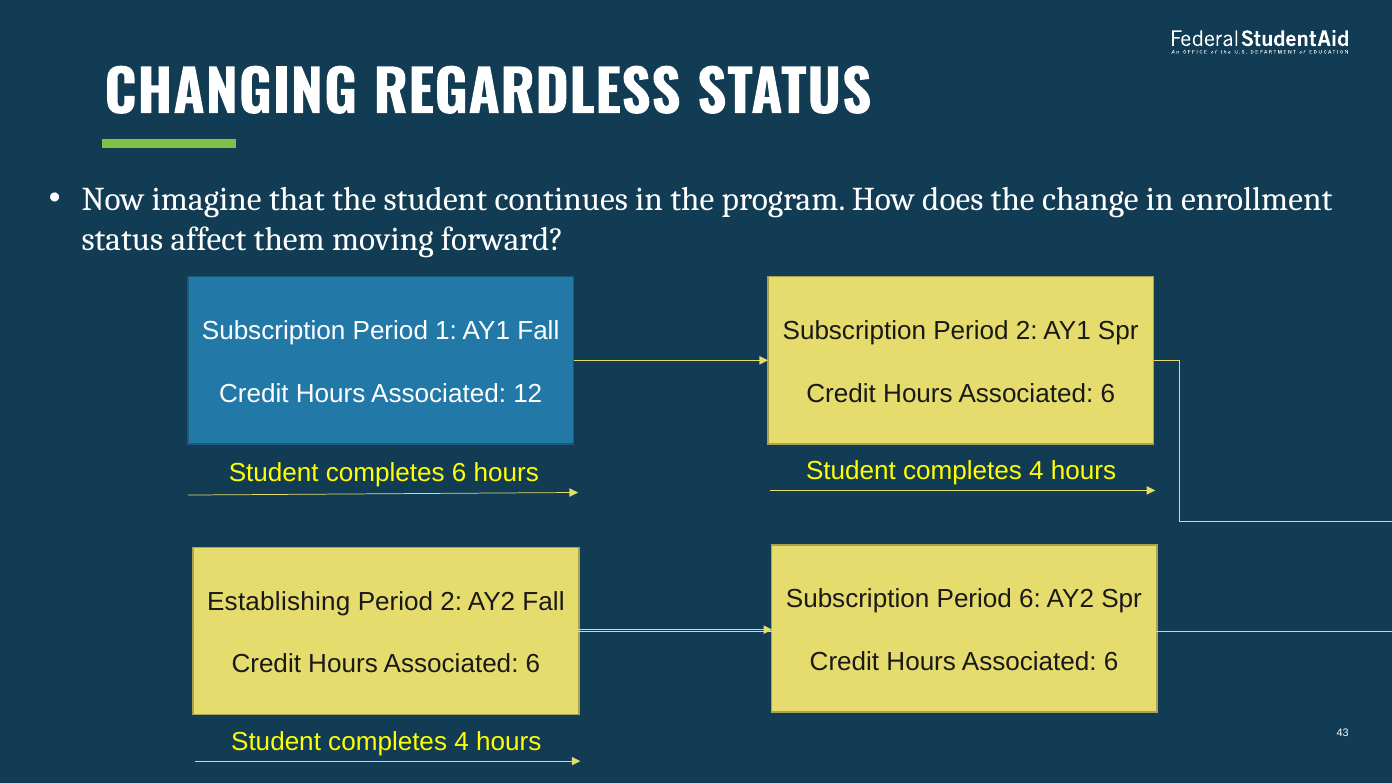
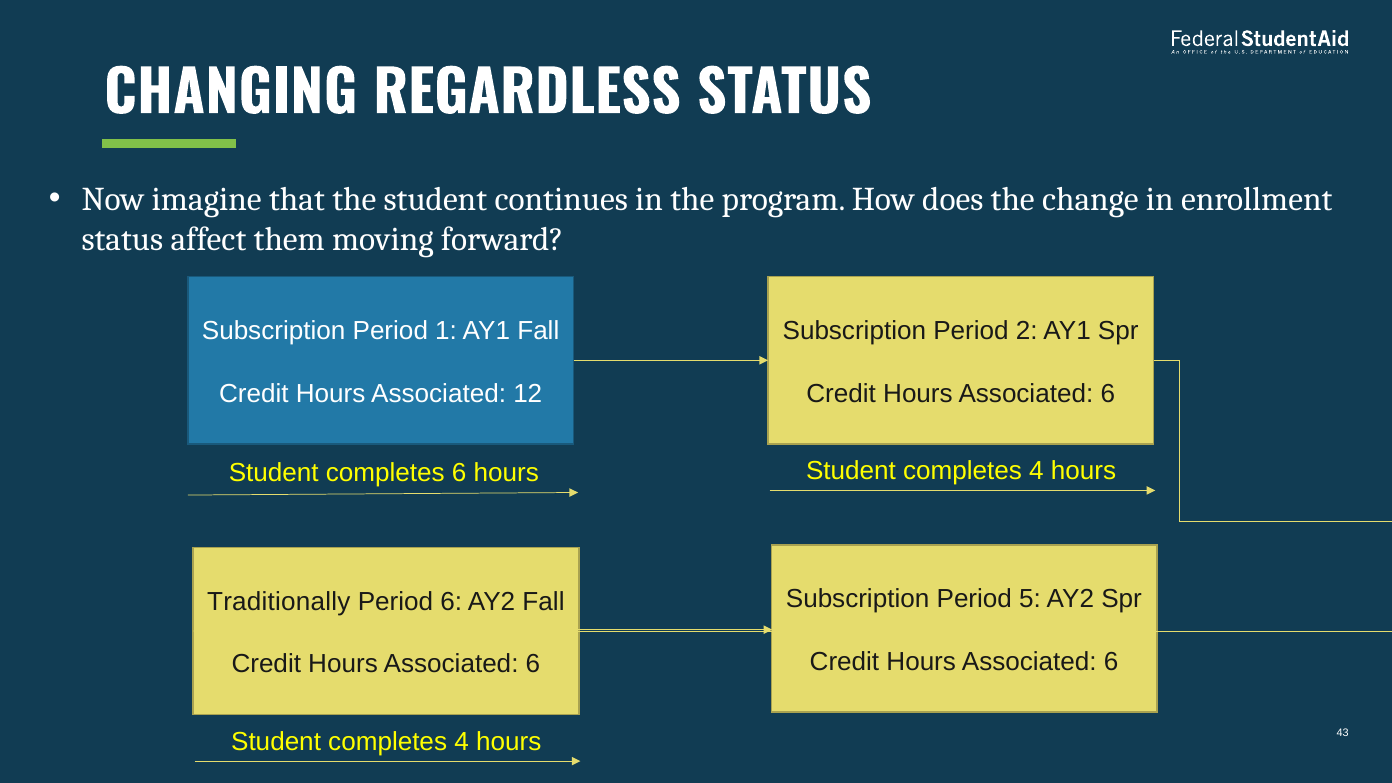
Period 6: 6 -> 5 (1030, 599)
Establishing: Establishing -> Traditionally (279, 602)
2: 2 -> 6 (451, 602)
